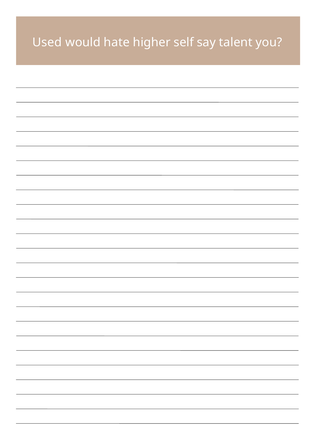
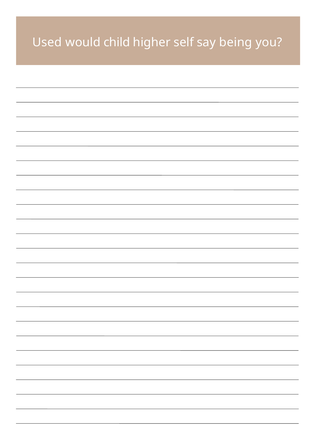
hate: hate -> child (117, 42)
talent: talent -> being (236, 42)
